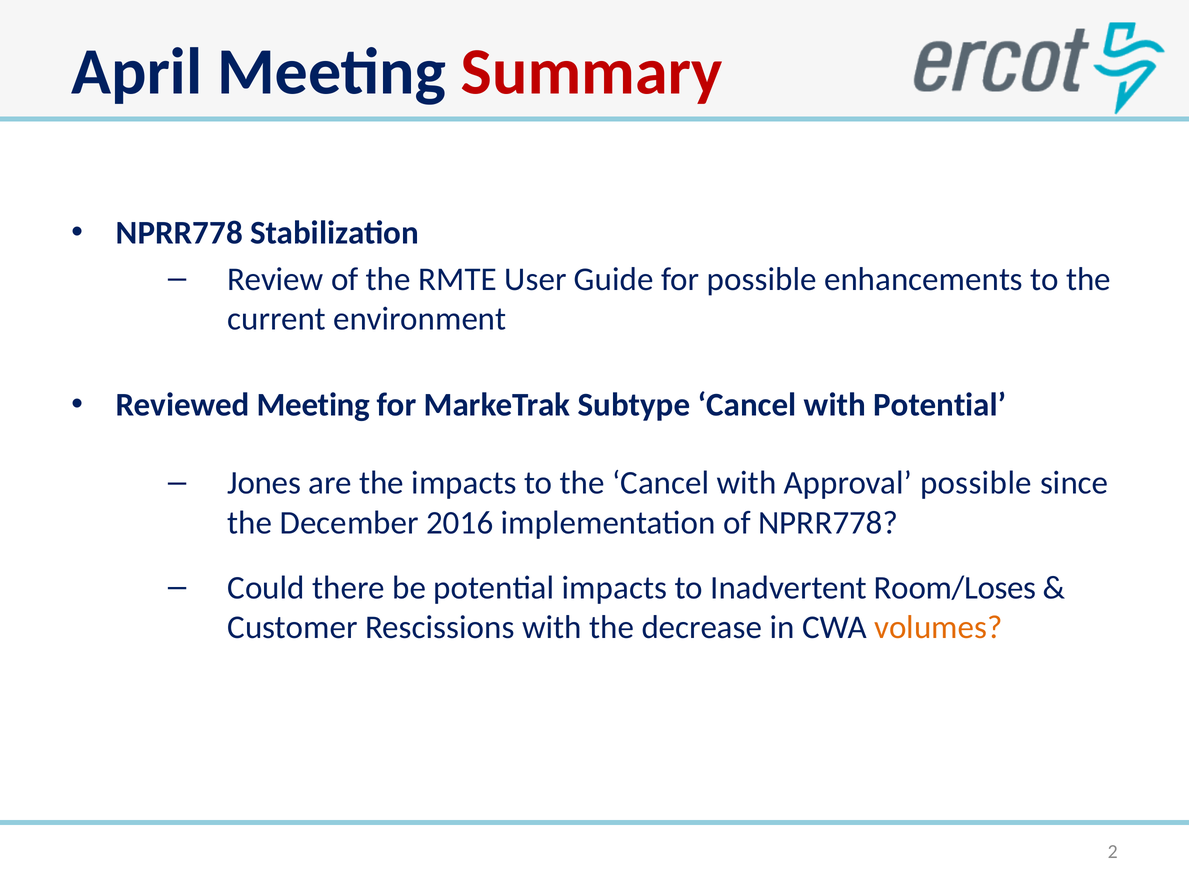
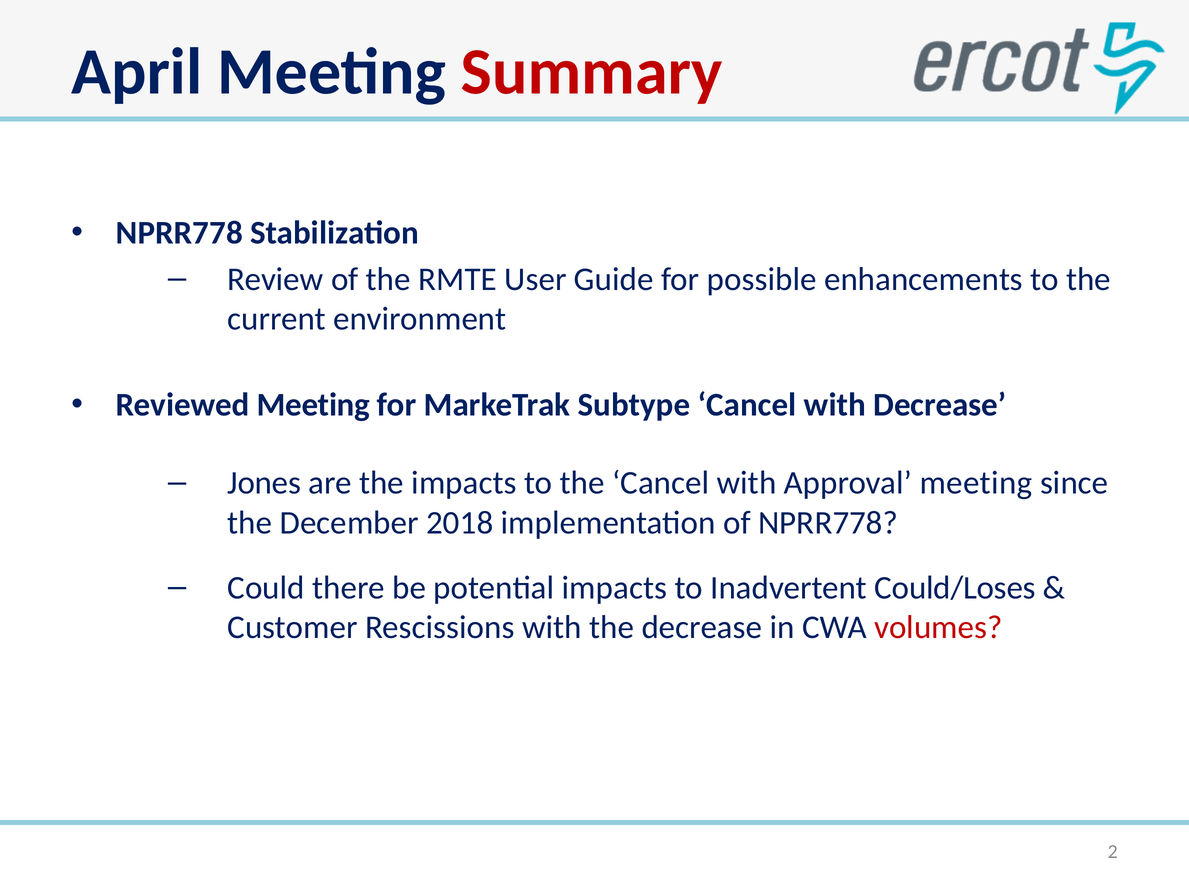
with Potential: Potential -> Decrease (940, 405)
Approval possible: possible -> meeting (976, 483)
2016: 2016 -> 2018 (460, 523)
Room/Loses: Room/Loses -> Could/Loses (955, 587)
volumes colour: orange -> red (938, 627)
